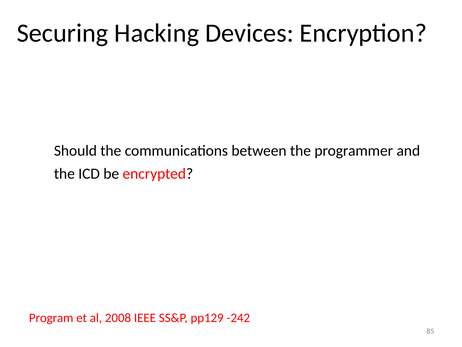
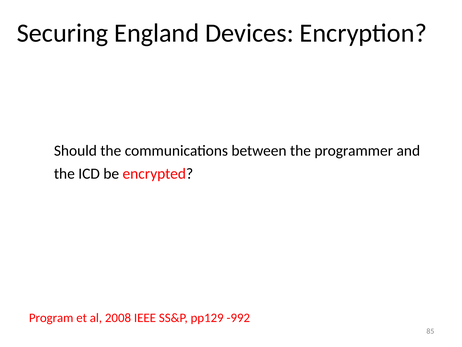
Hacking: Hacking -> England (157, 33)
-242: -242 -> -992 (238, 317)
